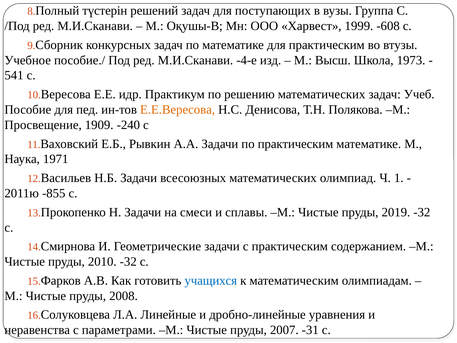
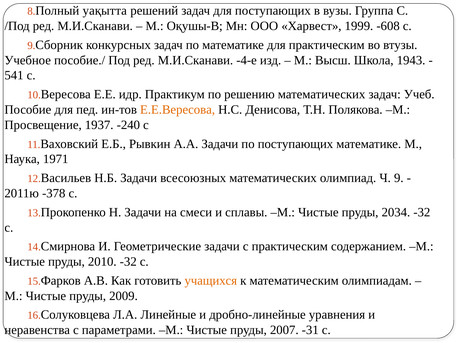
түстерін: түстерін -> уақытта (105, 11)
1973: 1973 -> 1943 (411, 60)
1909: 1909 -> 1937 (99, 125)
по практическим: практическим -> поступающих (295, 144)
Ч 1: 1 -> 9 (399, 178)
-855: -855 -> -378 (54, 193)
2019: 2019 -> 2034 (396, 212)
учащихся colour: blue -> orange (211, 280)
2008: 2008 -> 2009 (123, 296)
